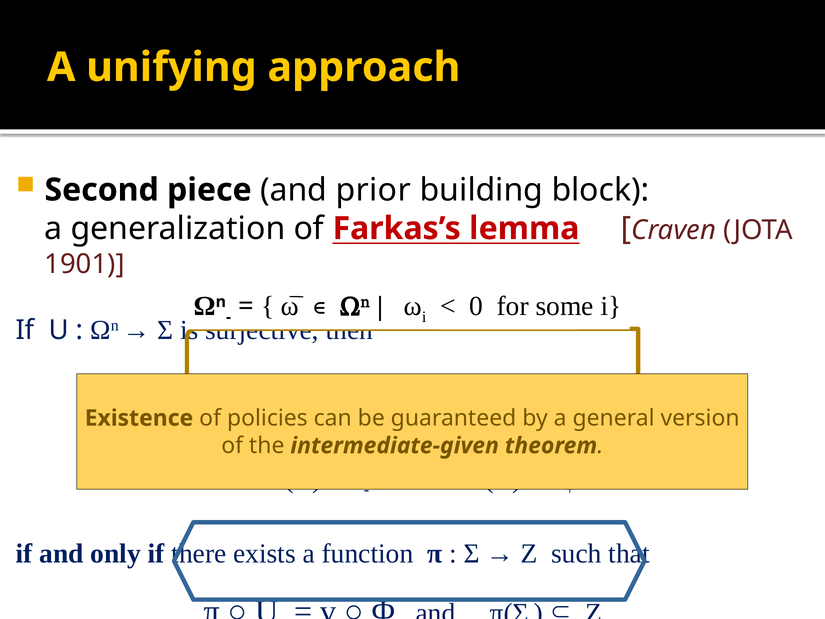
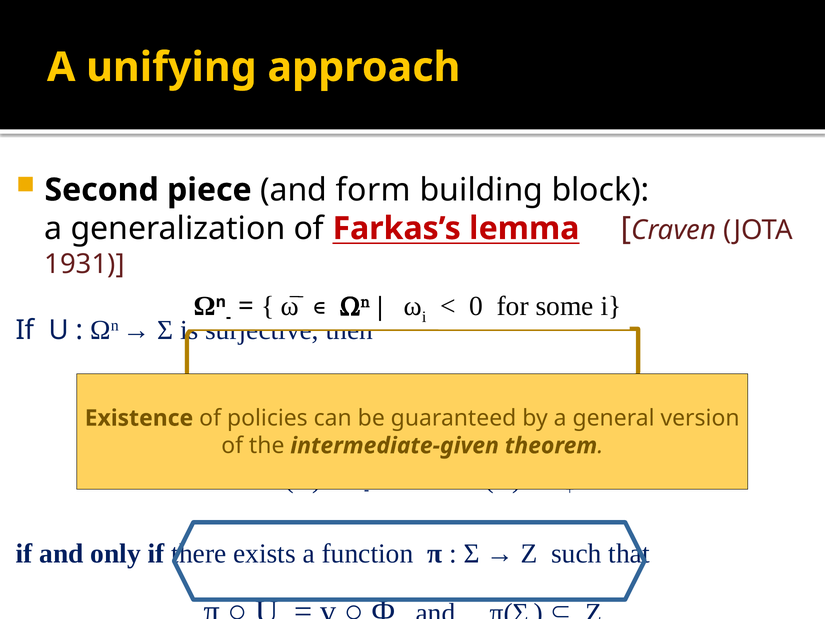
prior: prior -> form (373, 190)
1901: 1901 -> 1931 (85, 264)
